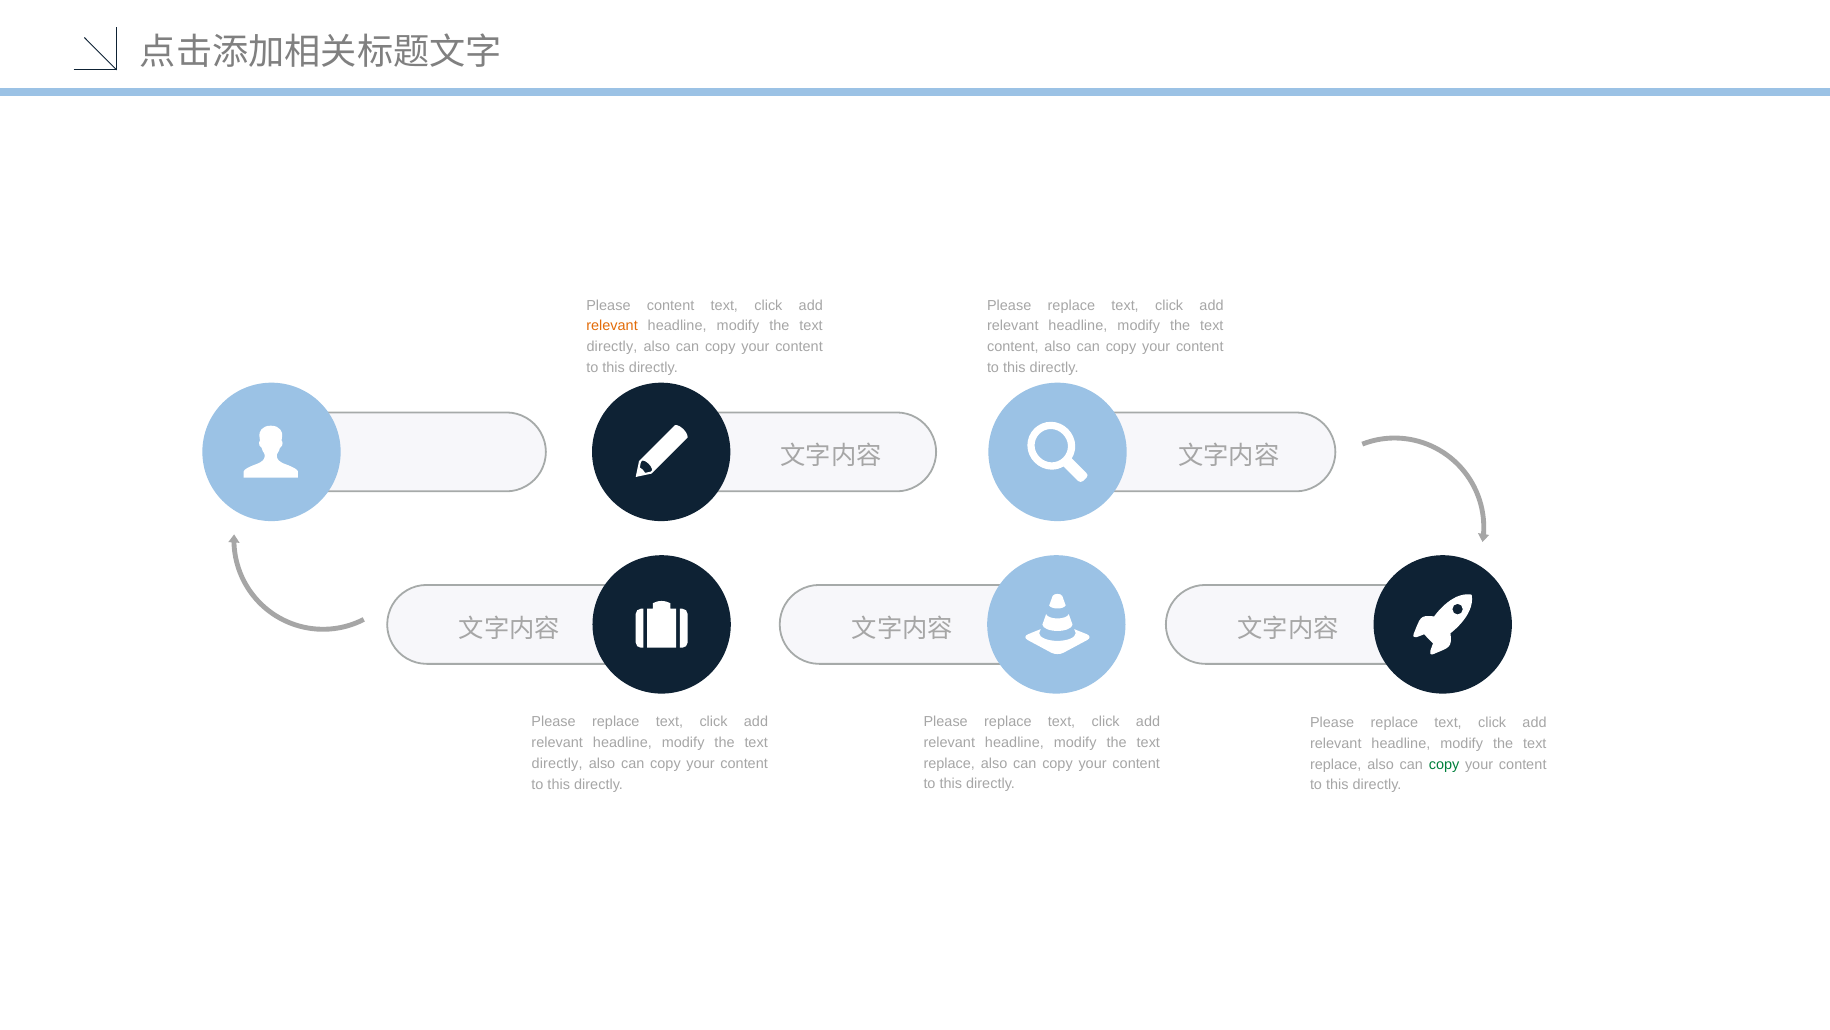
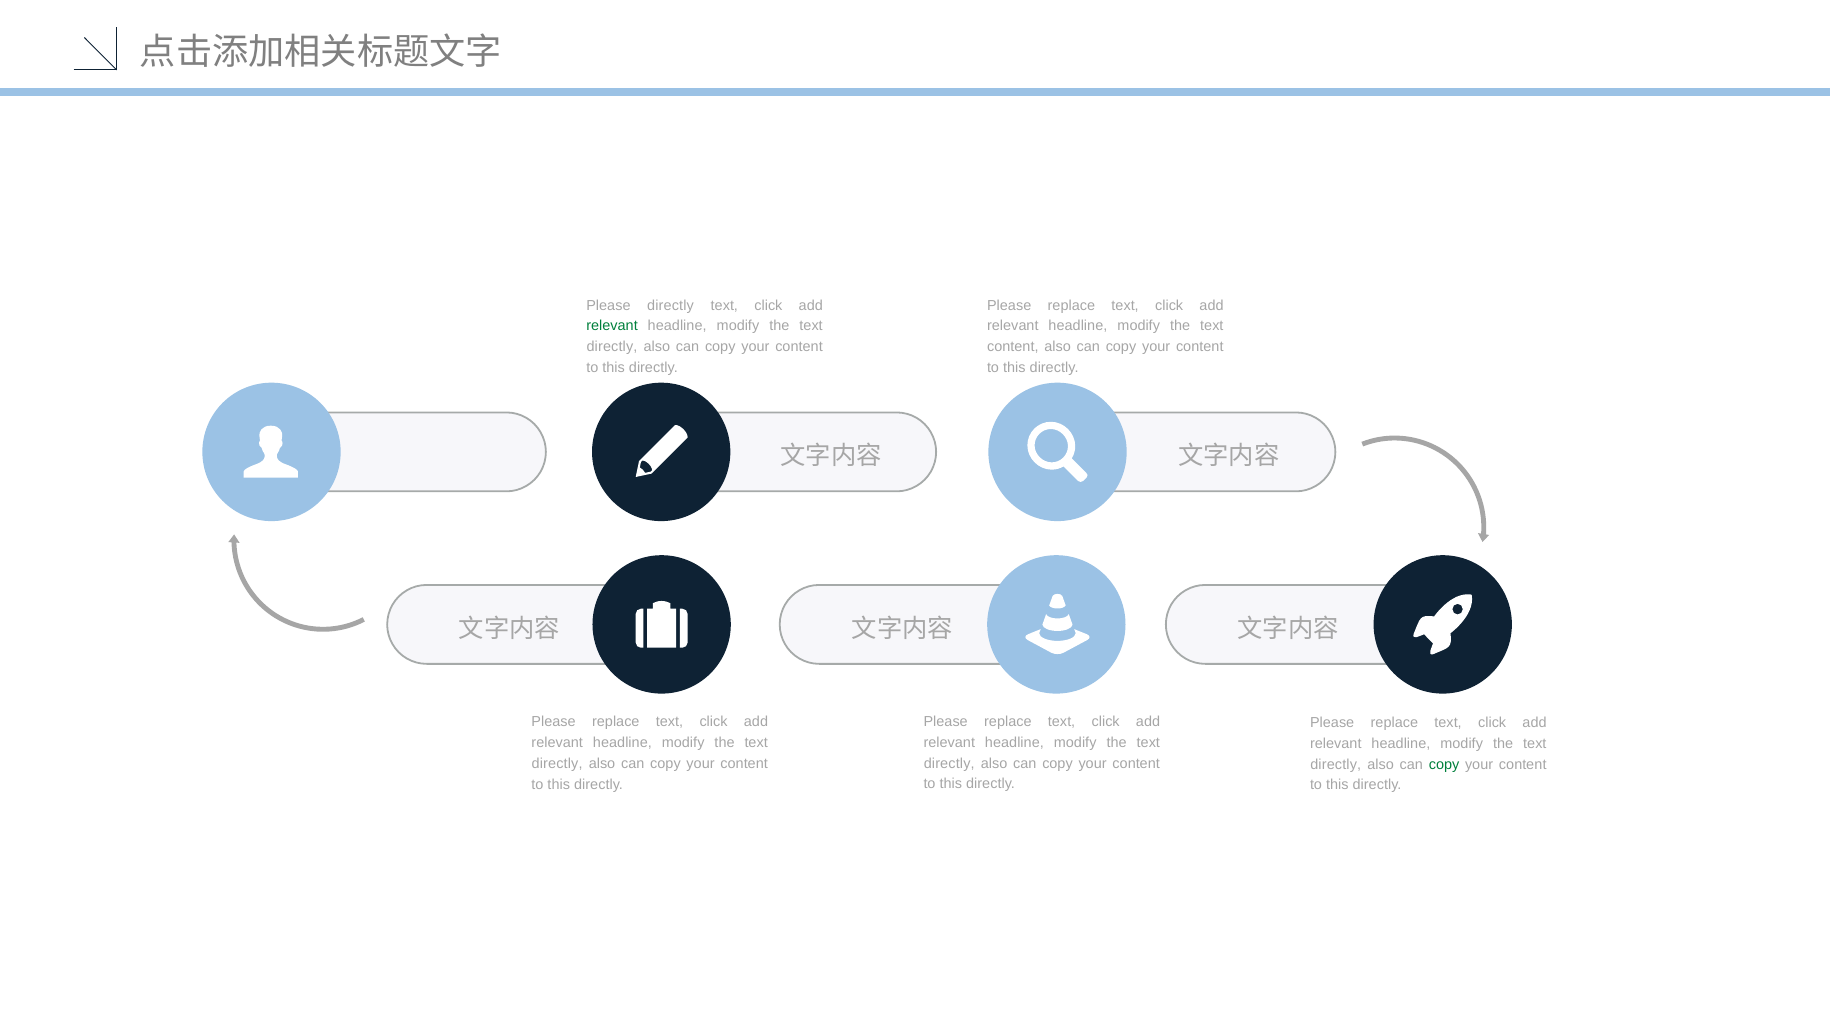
Please content: content -> directly (671, 305)
relevant colour: orange -> green (612, 326)
replace: replace -> directly (949, 763)
replace: replace -> directly (1336, 764)
